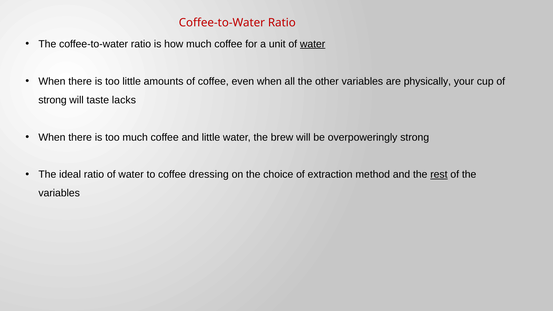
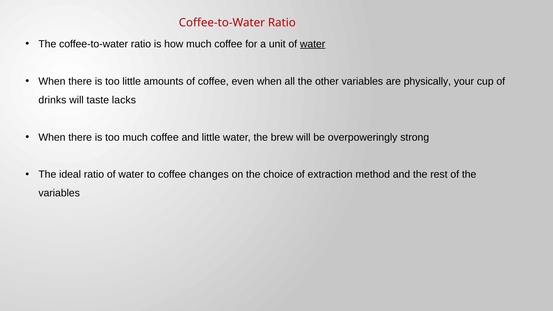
strong: strong -> drinks (52, 100)
dressing: dressing -> changes (209, 175)
rest underline: present -> none (439, 175)
